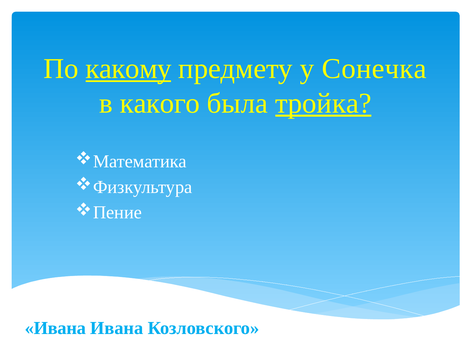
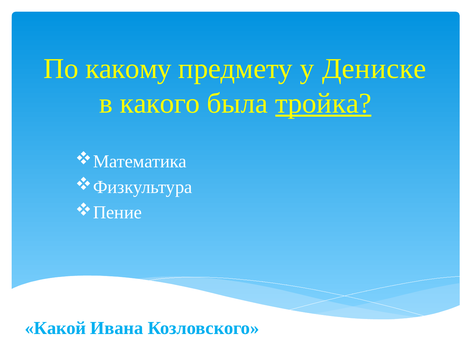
какому underline: present -> none (129, 69)
Сонечка: Сонечка -> Дениске (374, 69)
Ивана: Ивана -> Какой (55, 328)
